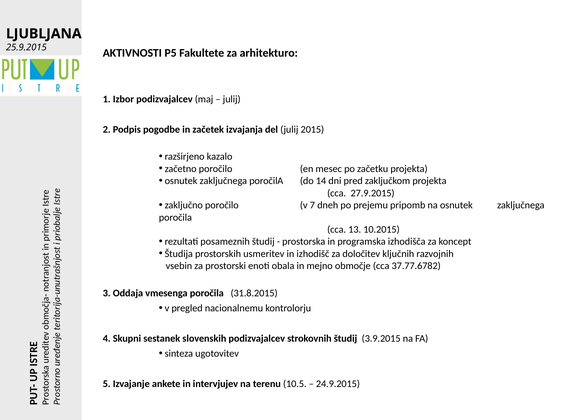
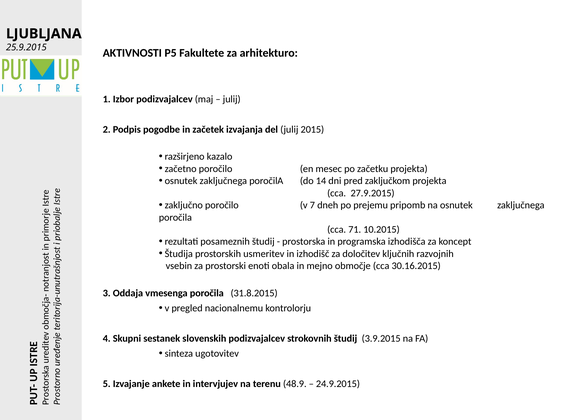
13: 13 -> 71 (355, 230)
37.77.6782: 37.77.6782 -> 30.16.2015 (416, 266)
10.5: 10.5 -> 48.9 (295, 384)
